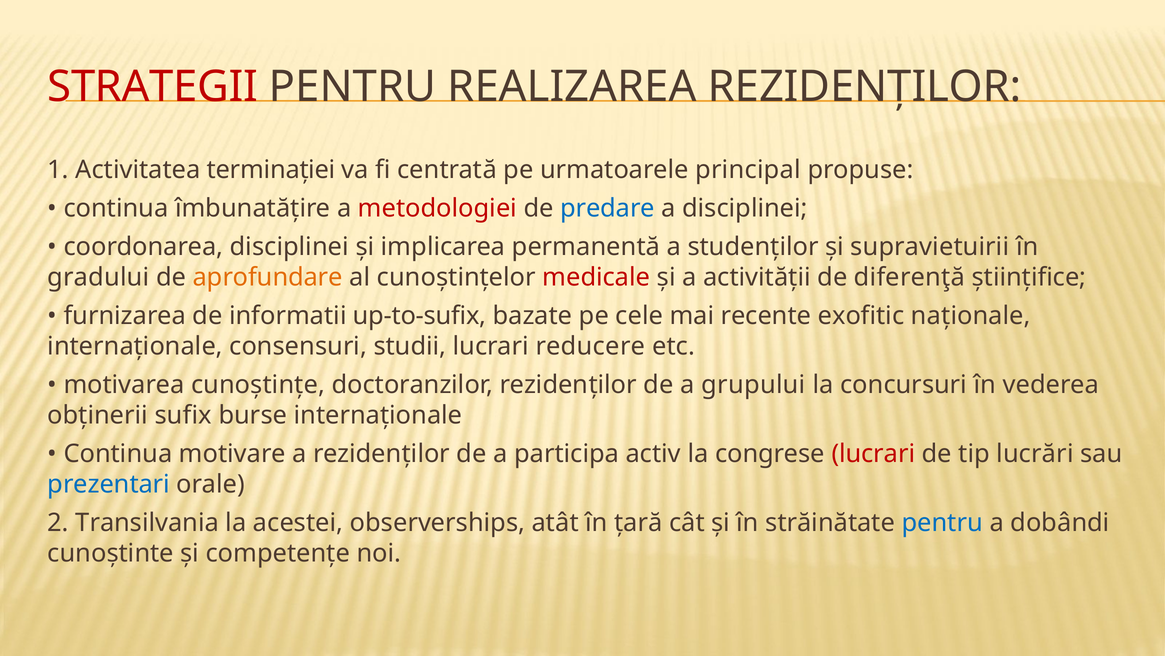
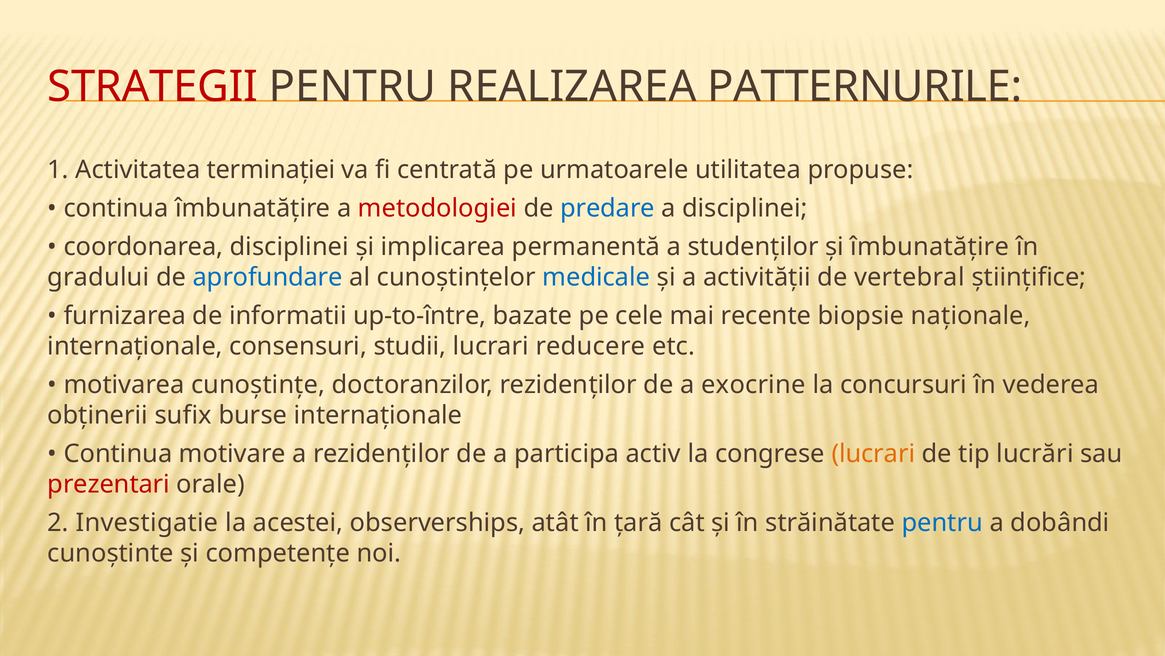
REALIZAREA REZIDENȚILOR: REZIDENȚILOR -> PATTERNURILE (865, 87)
principal: principal -> utilitatea (748, 170)
și supravietuirii: supravietuirii -> îmbunatățire (930, 247)
aprofundare colour: orange -> blue (268, 277)
medicale colour: red -> blue (596, 277)
diferenţă: diferenţă -> vertebral (909, 277)
up-to-sufix: up-to-sufix -> up-to-între (420, 316)
exofitic: exofitic -> biopsie (861, 316)
grupului: grupului -> exocrine (753, 384)
lucrari colour: red -> orange (873, 453)
prezentari colour: blue -> red (109, 484)
Transilvania: Transilvania -> Investigatie (147, 522)
